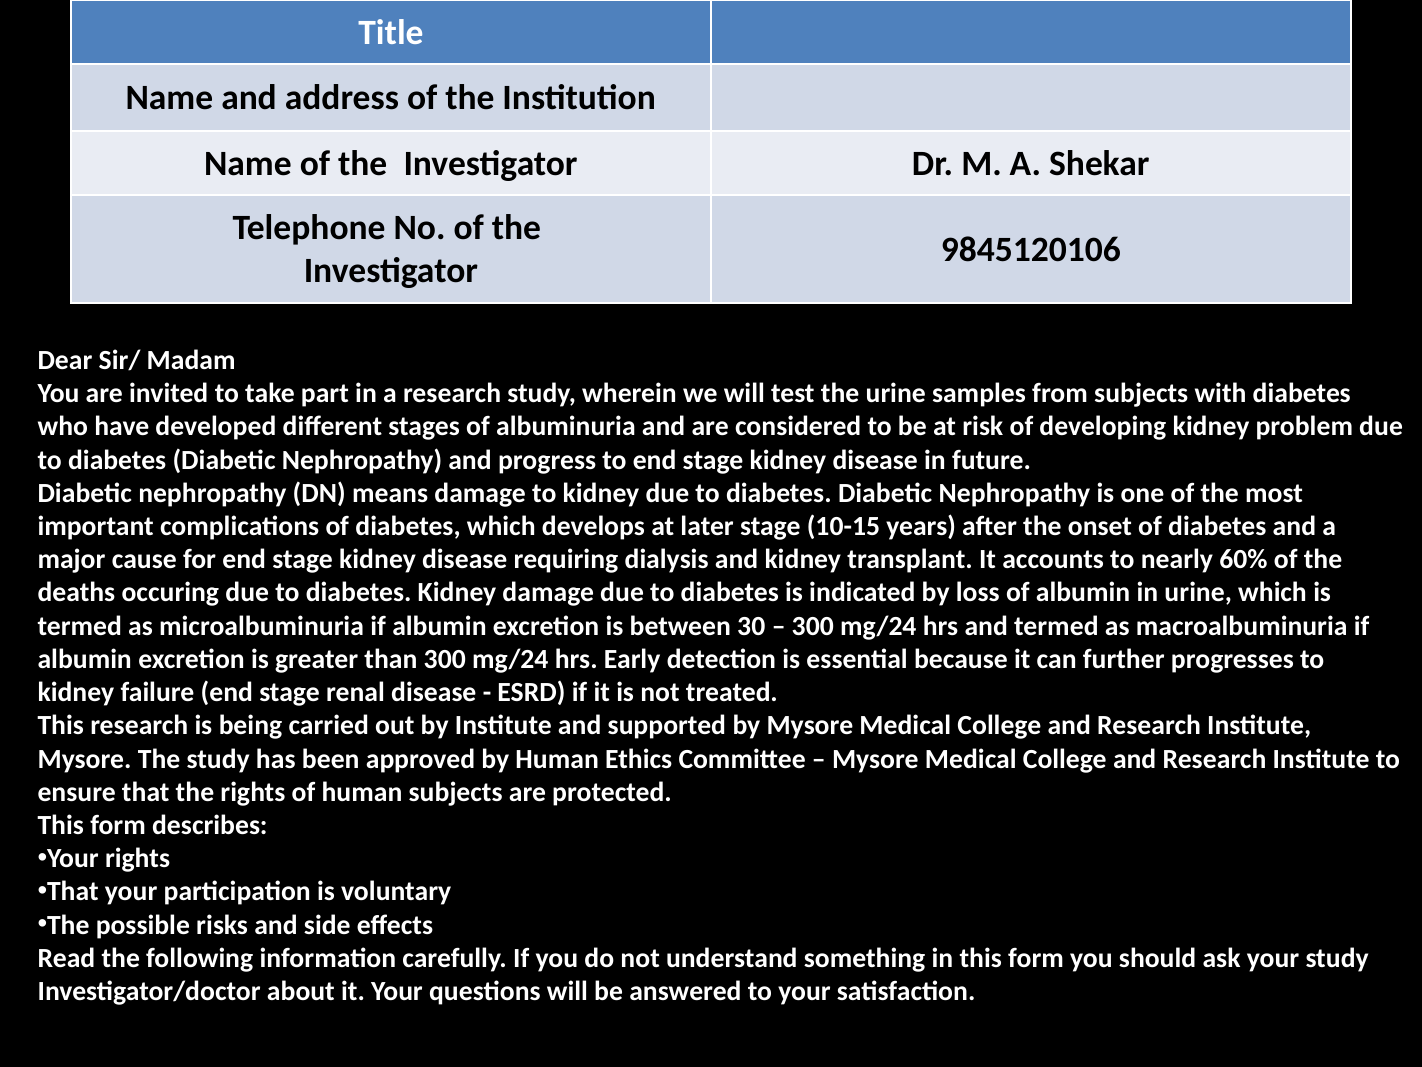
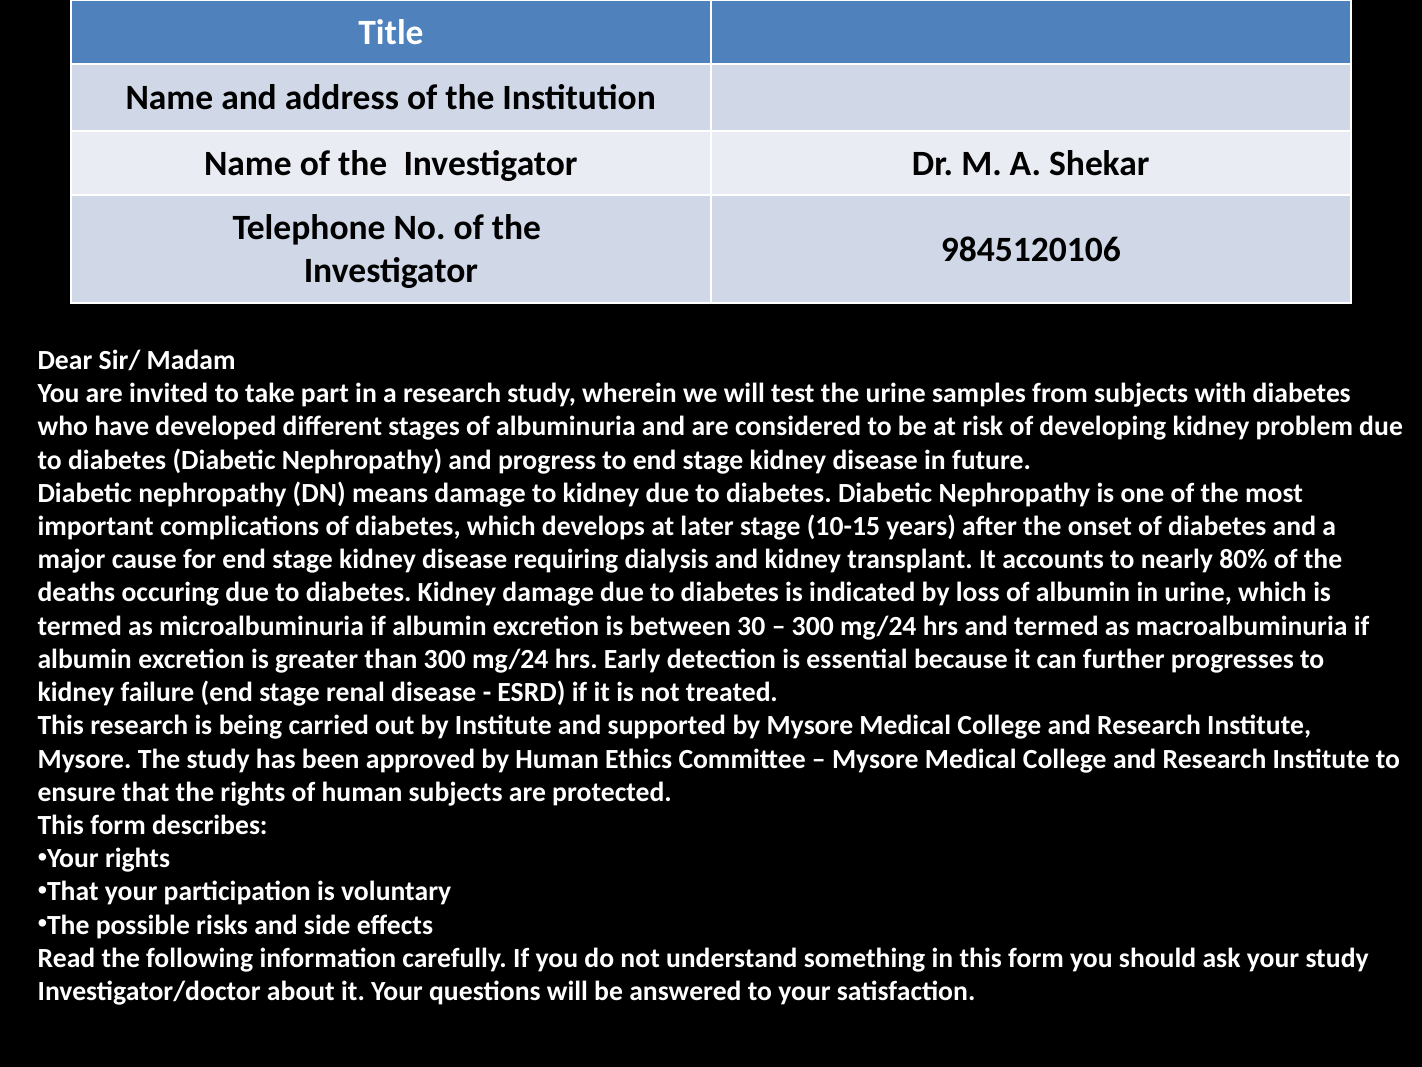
60%: 60% -> 80% (1243, 559)
